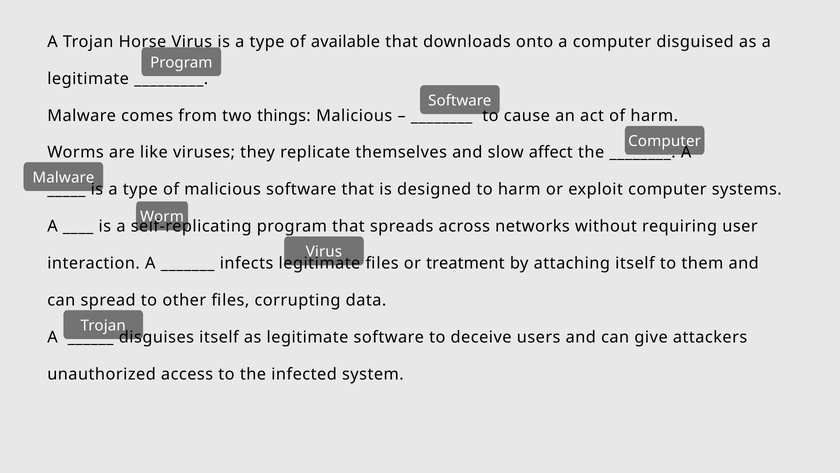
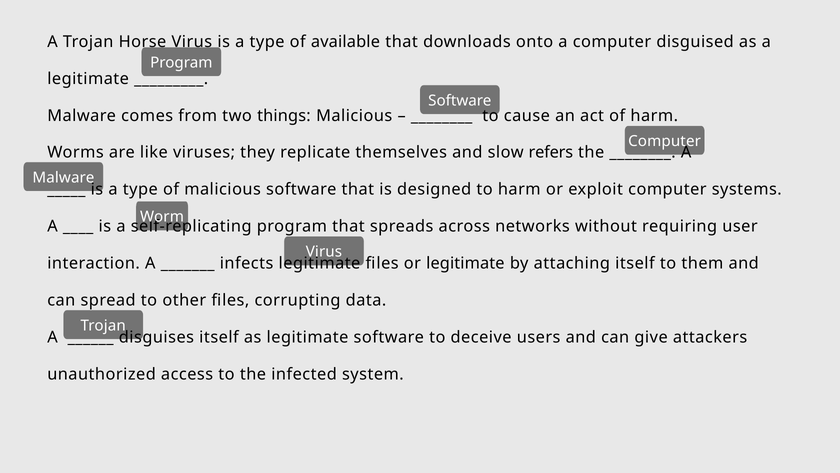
affect: affect -> refers (551, 152)
or treatment: treatment -> legitimate (465, 263)
